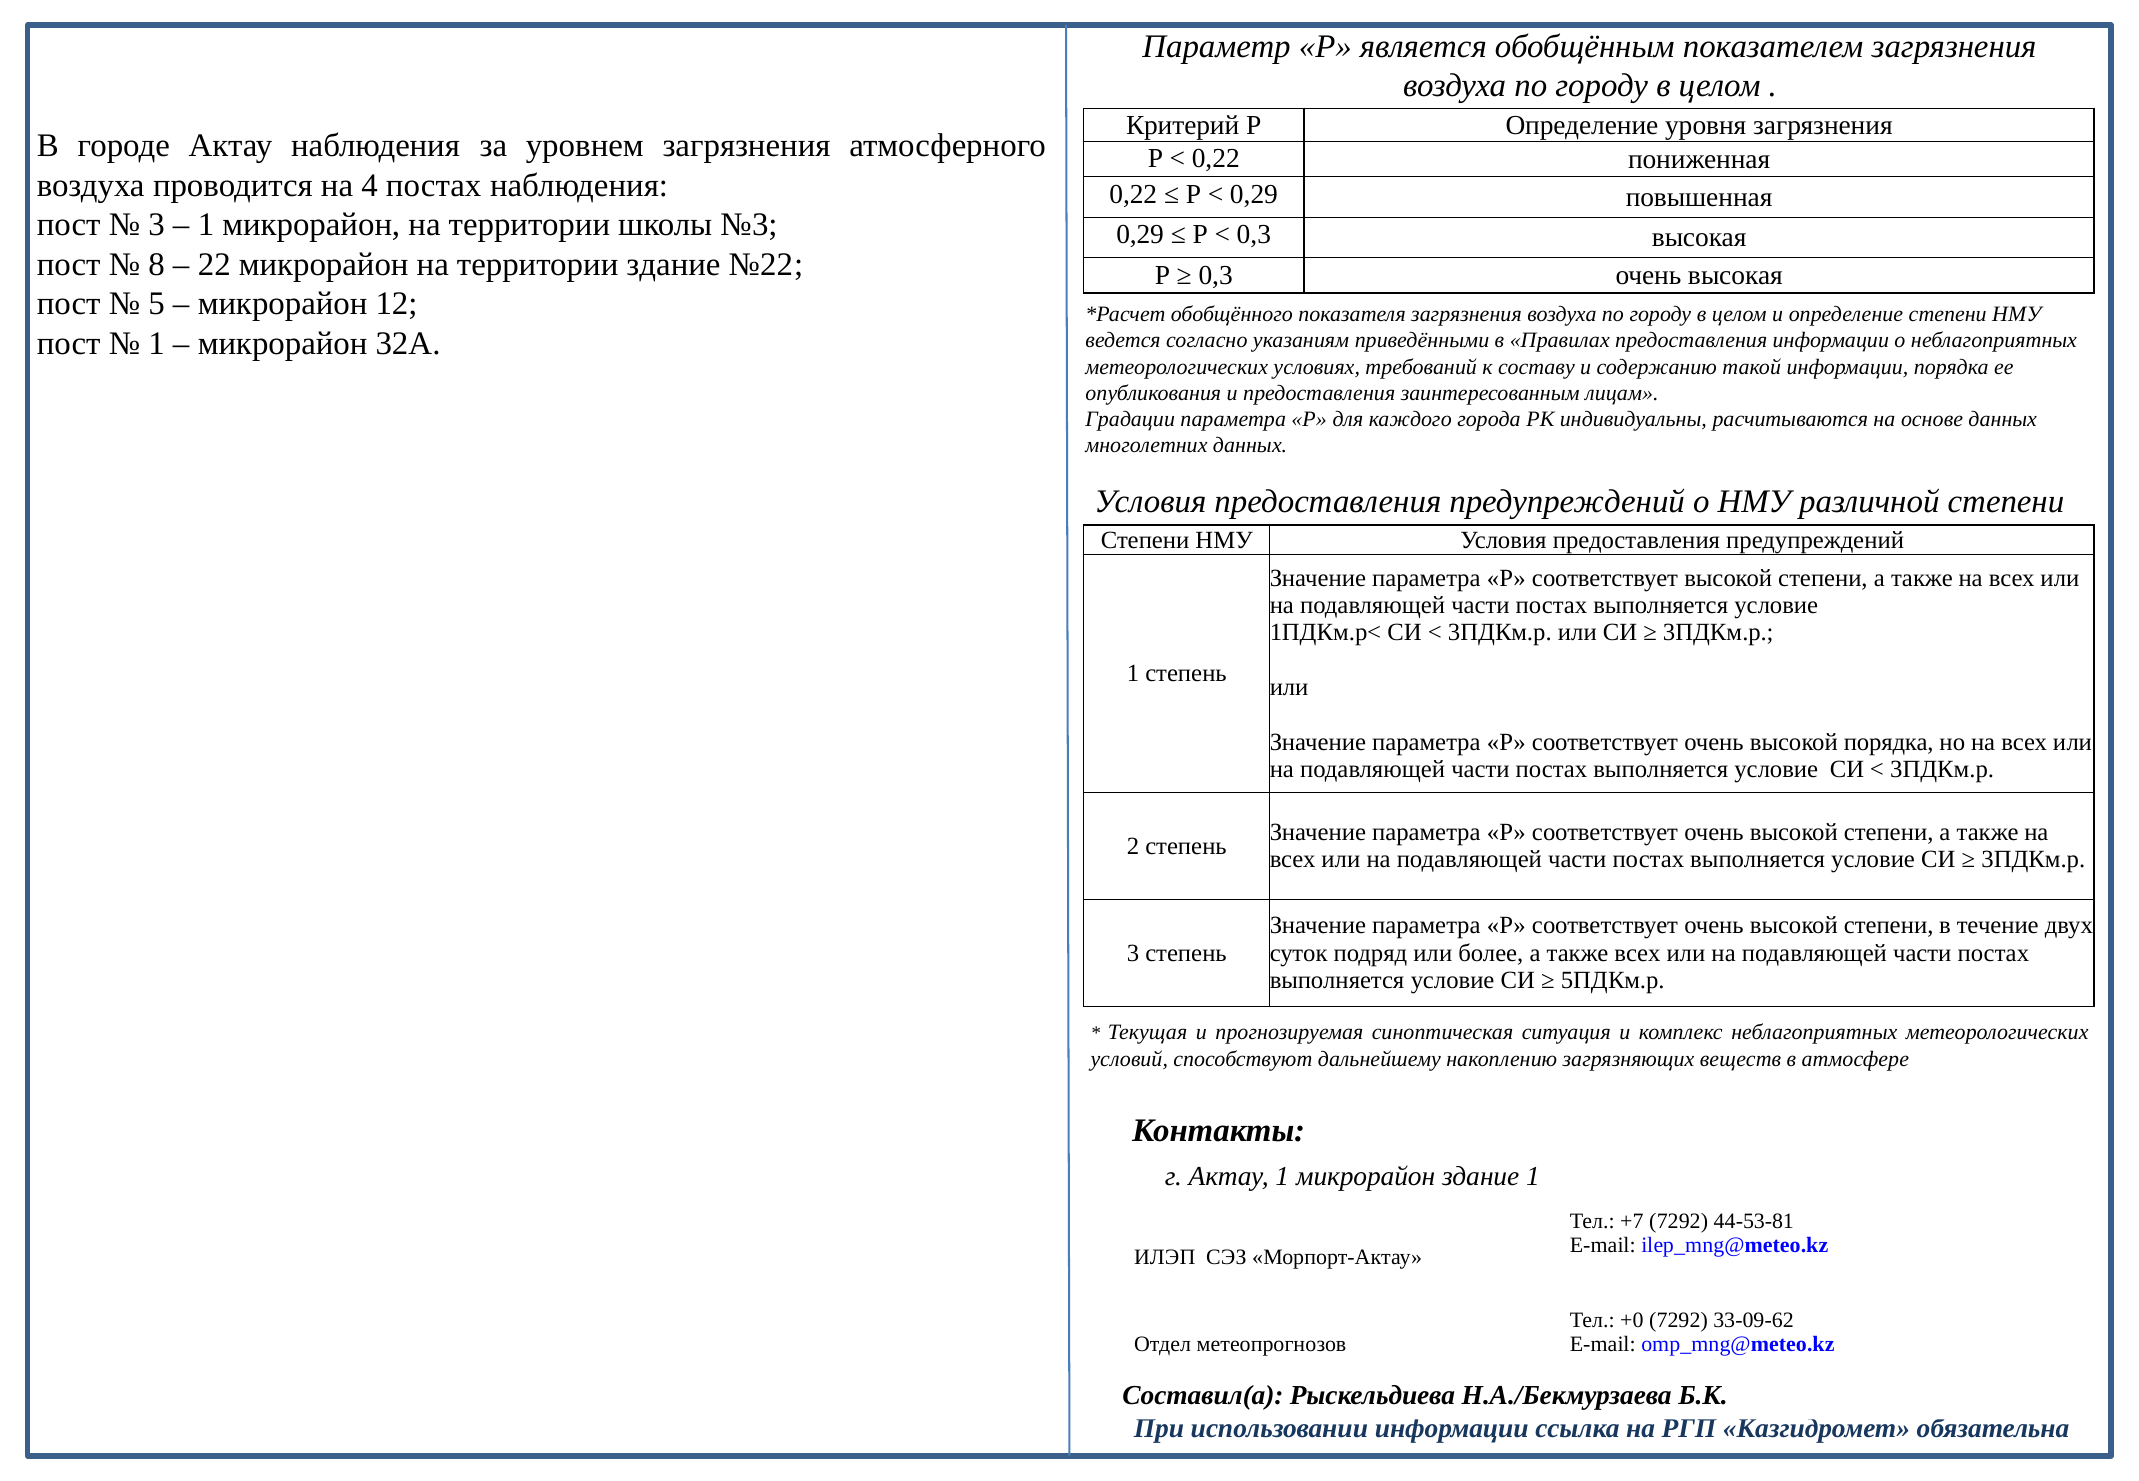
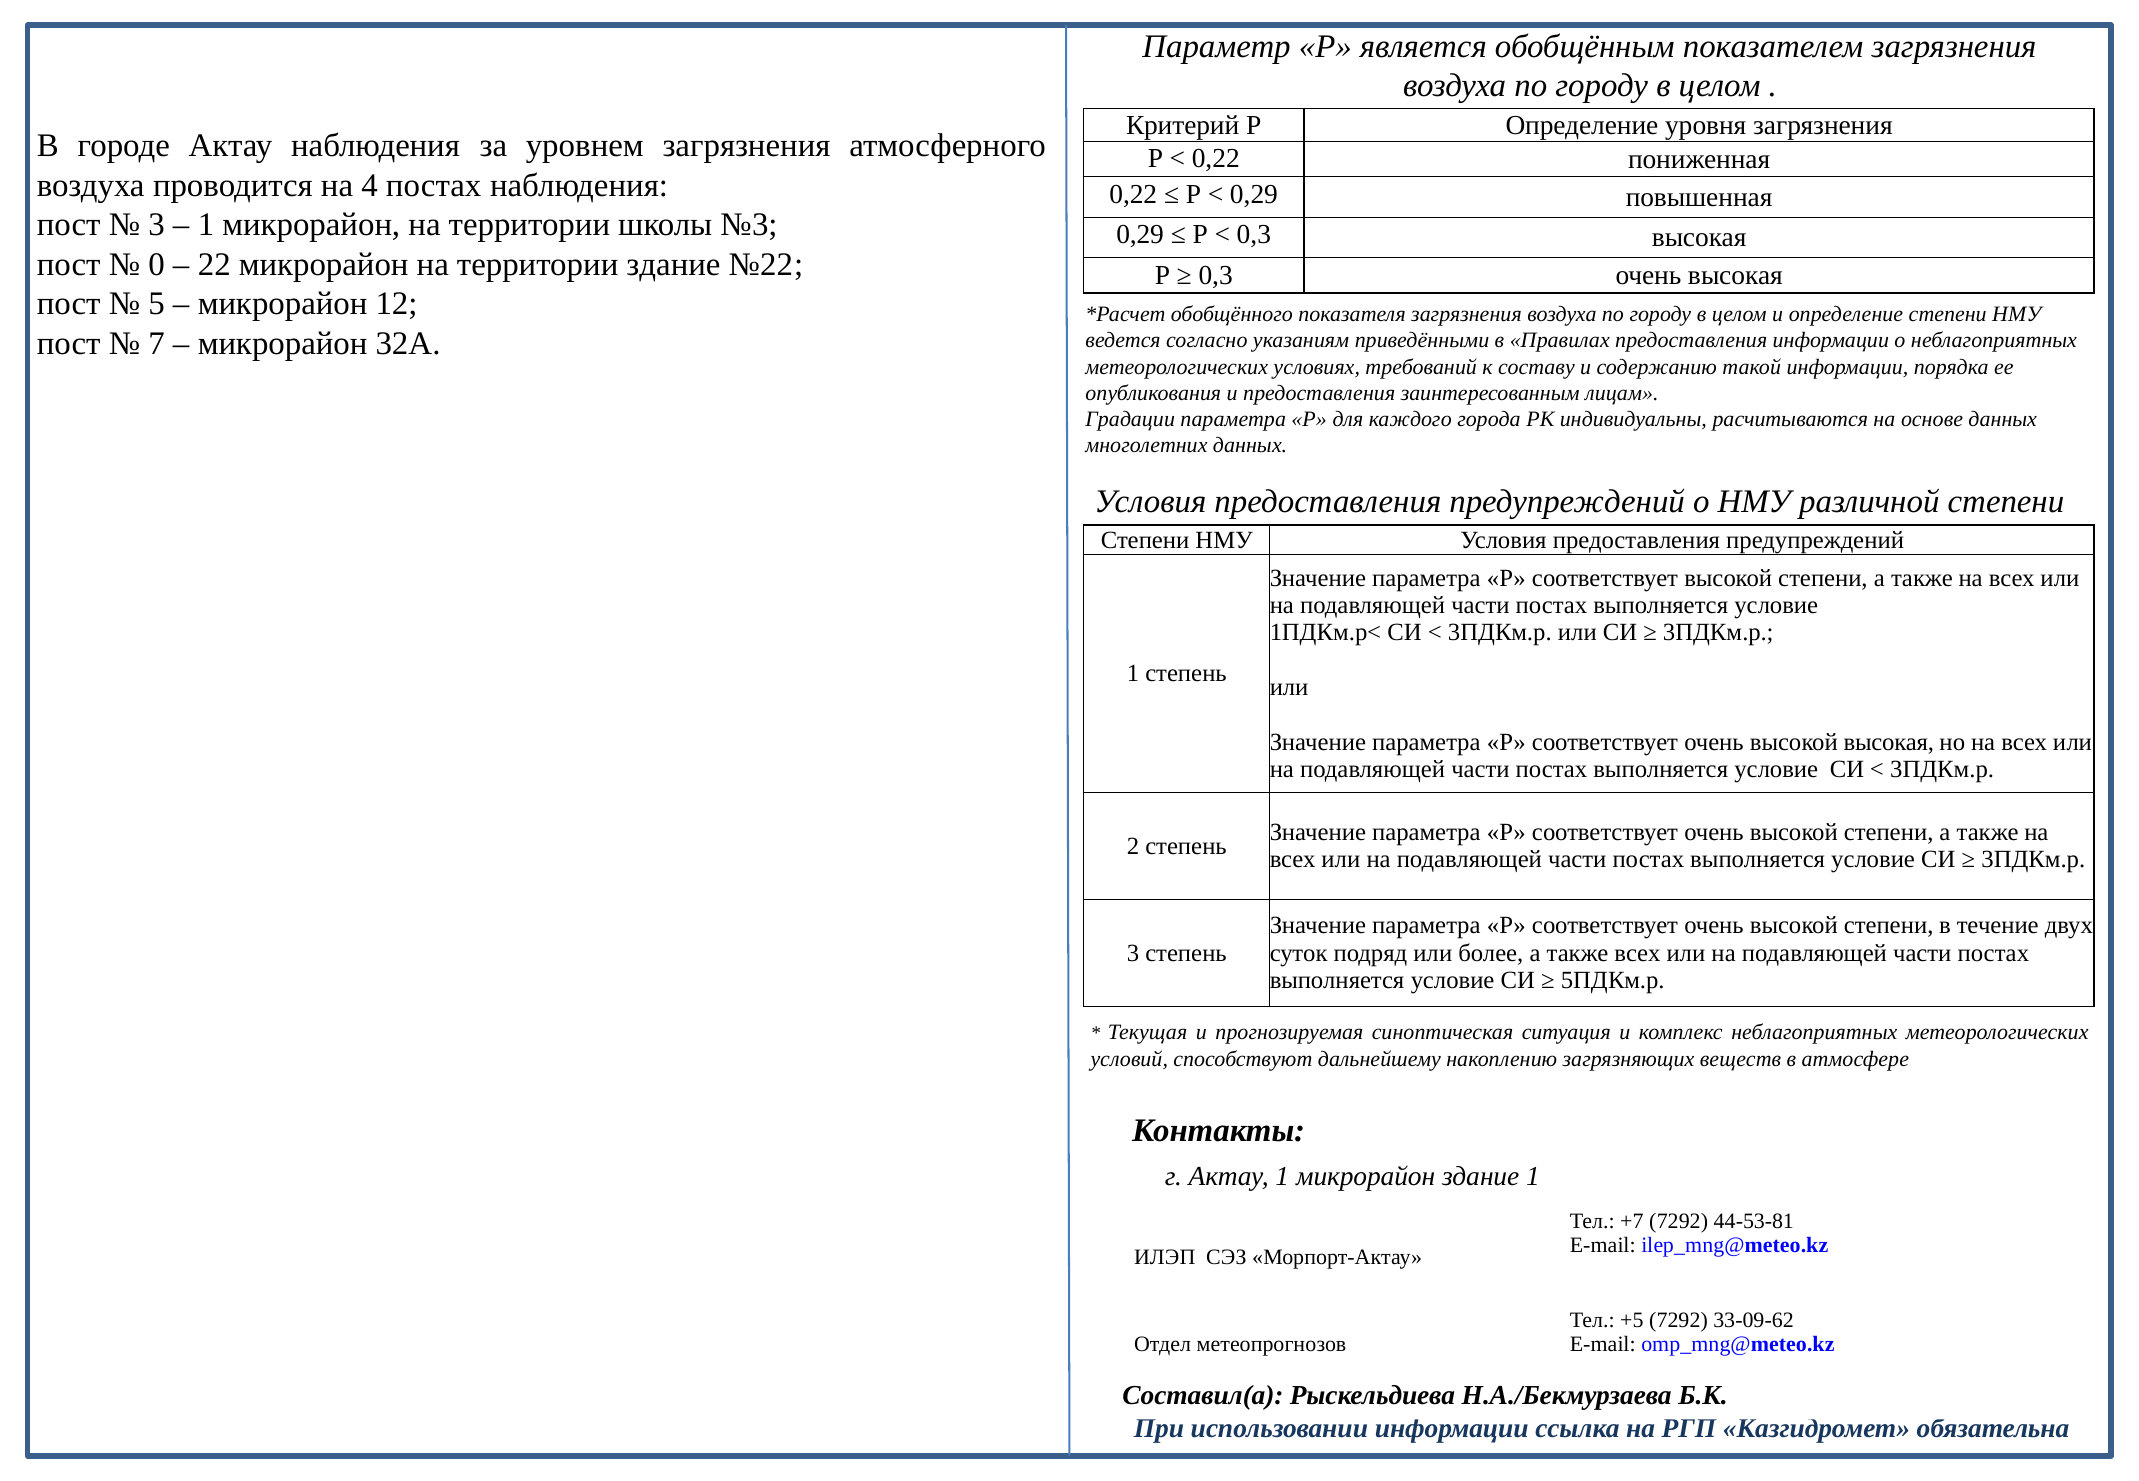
8: 8 -> 0 (156, 264)
1: 1 -> 7 (156, 343)
высокой порядка: порядка -> высокая (1889, 742)
+0: +0 -> +5 (1632, 1320)
